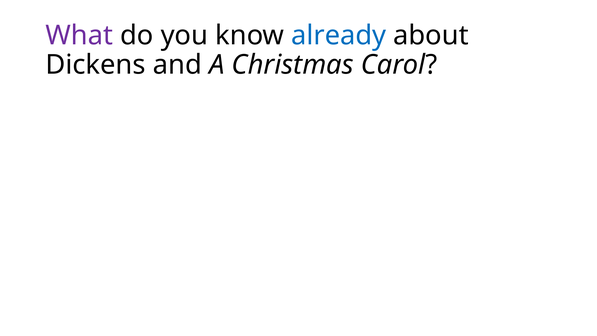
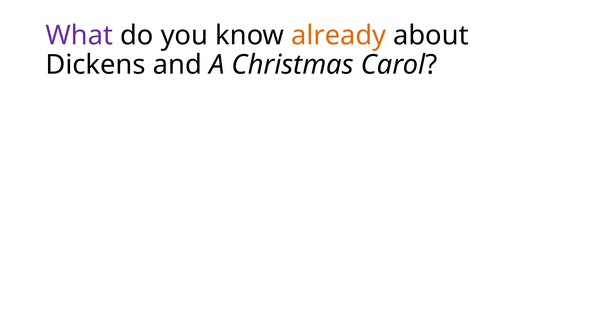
already colour: blue -> orange (339, 35)
